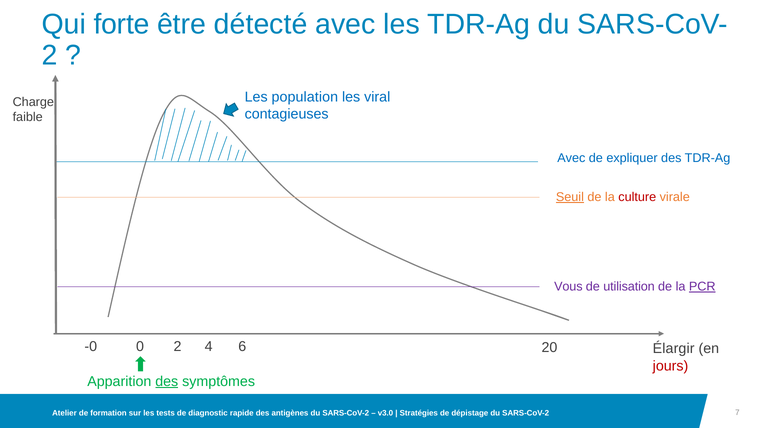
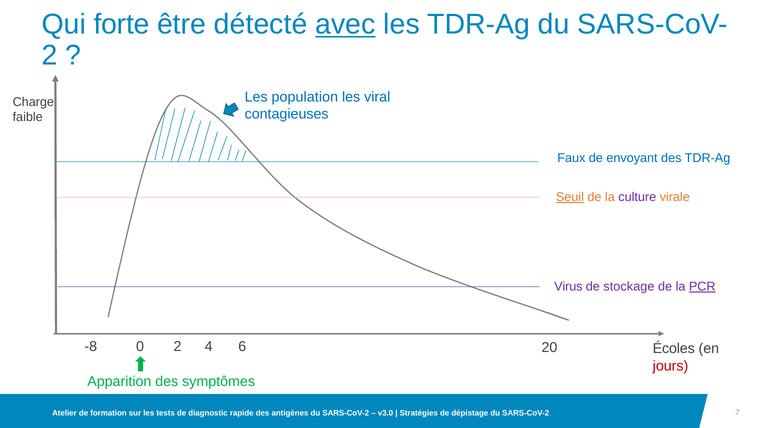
avec underline: none -> present (345, 24)
Avec: Avec -> Faux (571, 158)
expliquer: expliquer -> envoyant (632, 158)
culture colour: red -> purple (637, 197)
Vous: Vous -> Virus (568, 286)
utilisation: utilisation -> stockage (629, 286)
-0: -0 -> -8 (91, 346)
Élargir: Élargir -> Écoles (674, 348)
des underline: present -> none (167, 381)
